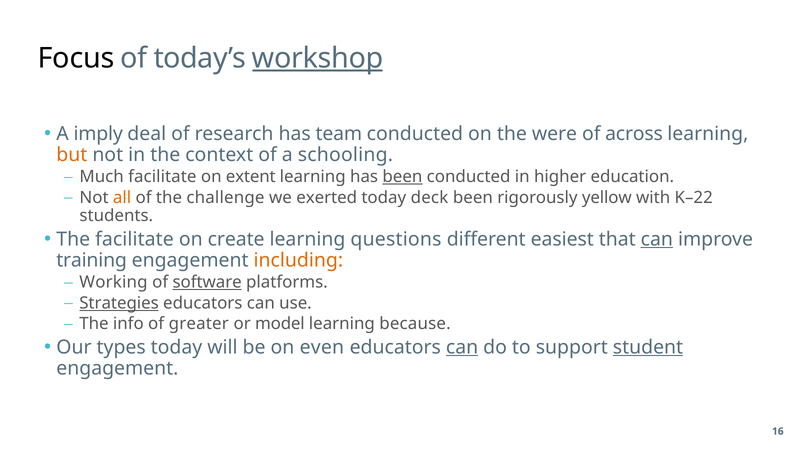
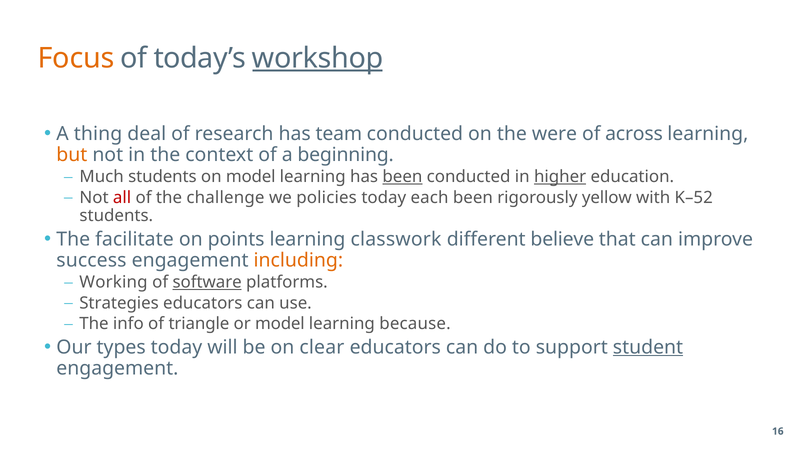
Focus colour: black -> orange (76, 58)
imply: imply -> thing (98, 134)
schooling: schooling -> beginning (346, 155)
Much facilitate: facilitate -> students (162, 177)
on extent: extent -> model (251, 177)
higher underline: none -> present (560, 177)
all colour: orange -> red (122, 198)
exerted: exerted -> policies (327, 198)
deck: deck -> each (430, 198)
K–22: K–22 -> K–52 (694, 198)
create: create -> points (236, 240)
questions: questions -> classwork (396, 240)
easiest: easiest -> believe (562, 240)
can underline: present -> none (657, 240)
training: training -> success (91, 261)
Strategies underline: present -> none (119, 304)
greater: greater -> triangle (199, 324)
even: even -> clear (322, 348)
can underline: present -> none (462, 348)
